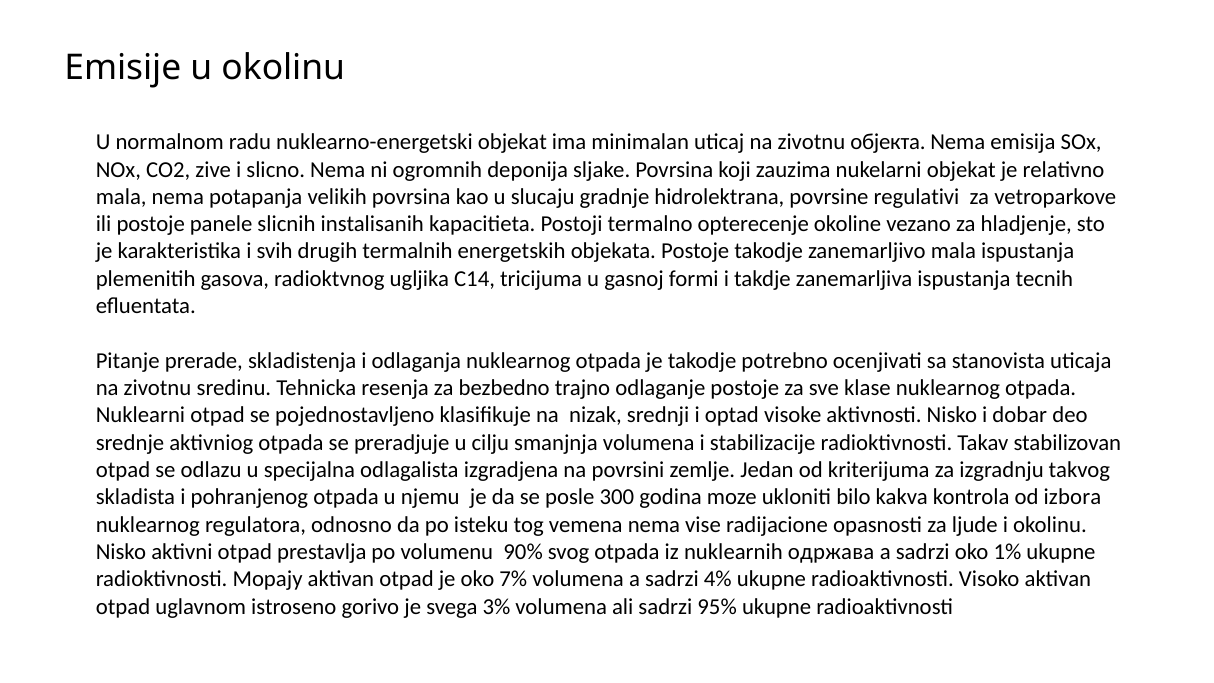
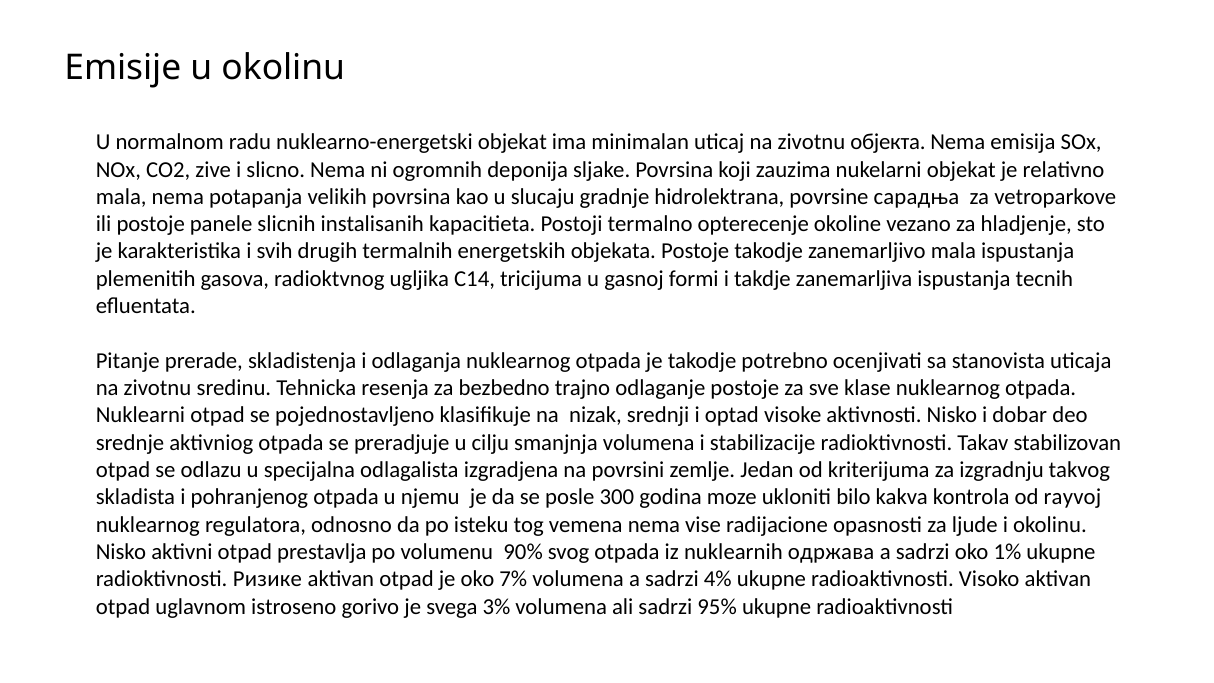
regulativi: regulativi -> сарадња (916, 197)
izbora: izbora -> rayvoj (1072, 497)
Морају: Морају -> Ризике (267, 579)
